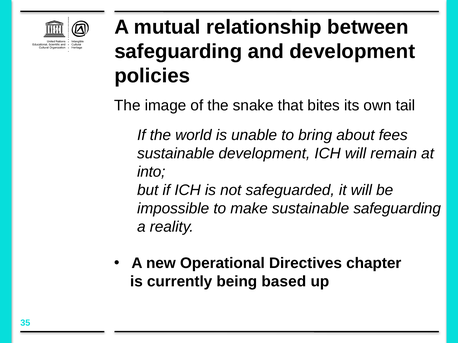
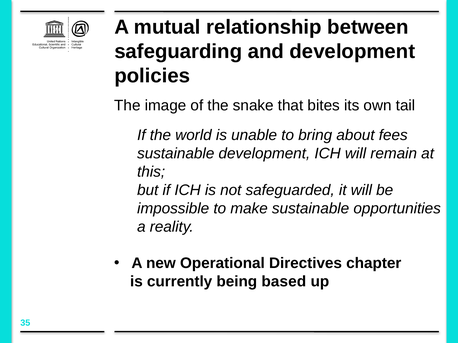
into: into -> this (151, 172)
sustainable safeguarding: safeguarding -> opportunities (397, 209)
